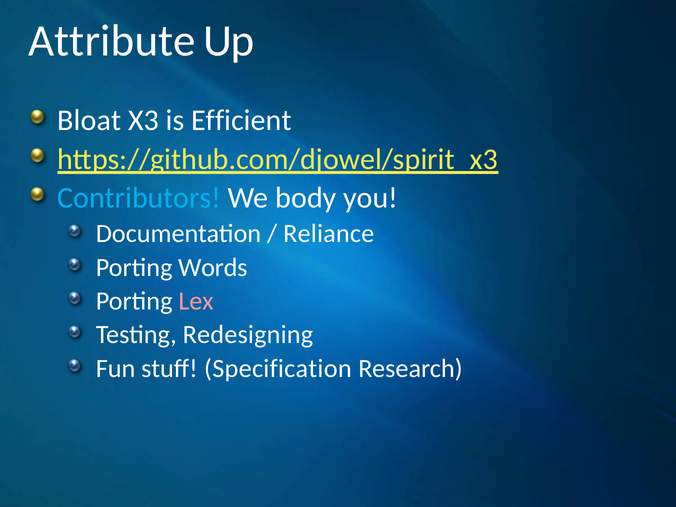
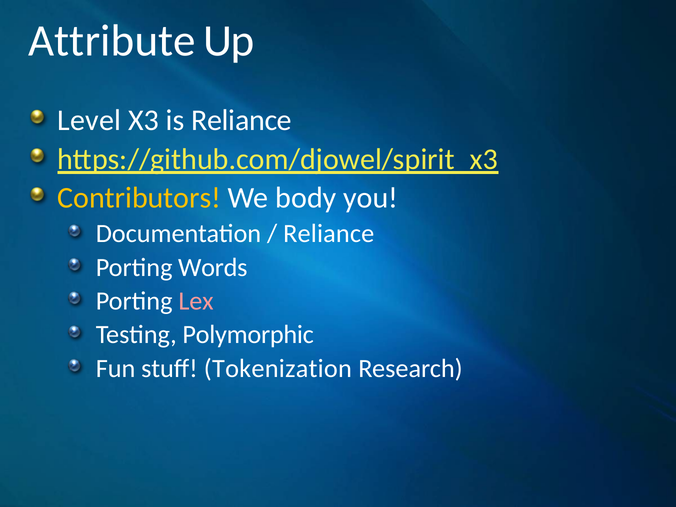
Bloat: Bloat -> Level (89, 120)
is Efficient: Efficient -> Reliance (242, 120)
Contributors colour: light blue -> yellow (139, 198)
Redesigning: Redesigning -> Polymorphic (248, 335)
Specification: Specification -> Tokenization (278, 368)
